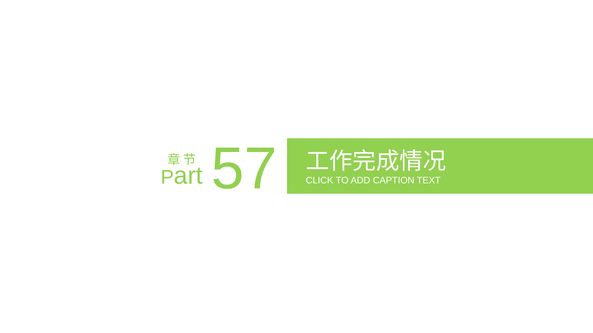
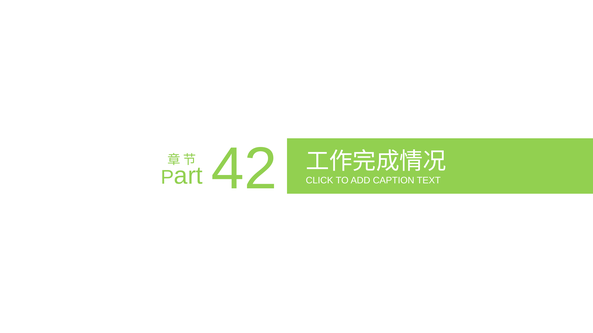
57: 57 -> 42 (244, 169)
